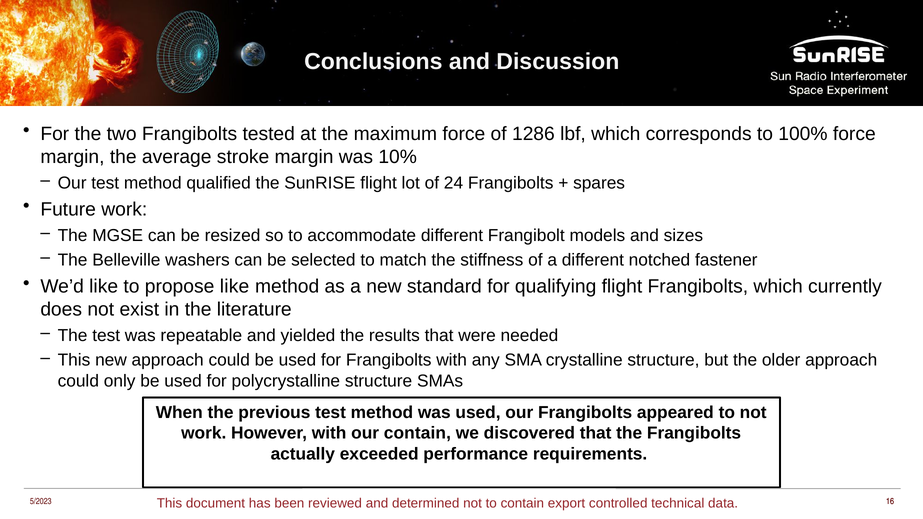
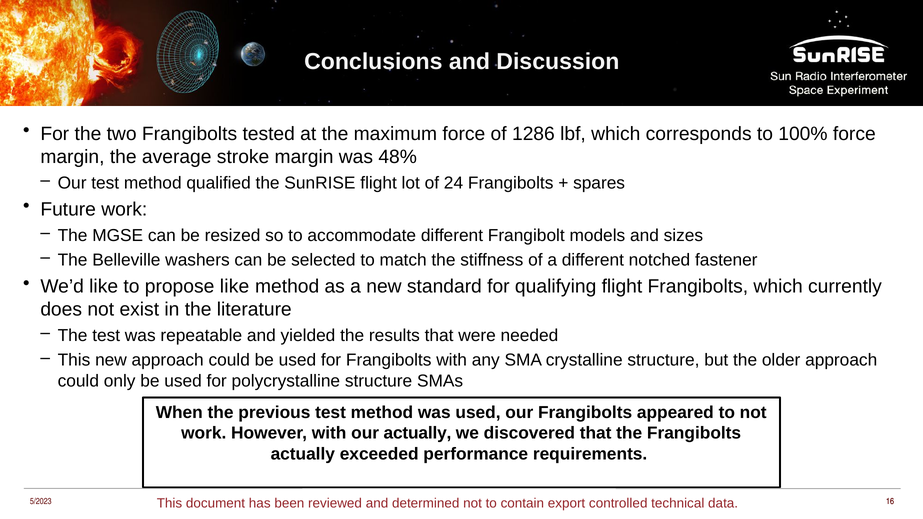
10%: 10% -> 48% (398, 157)
our contain: contain -> actually (417, 433)
